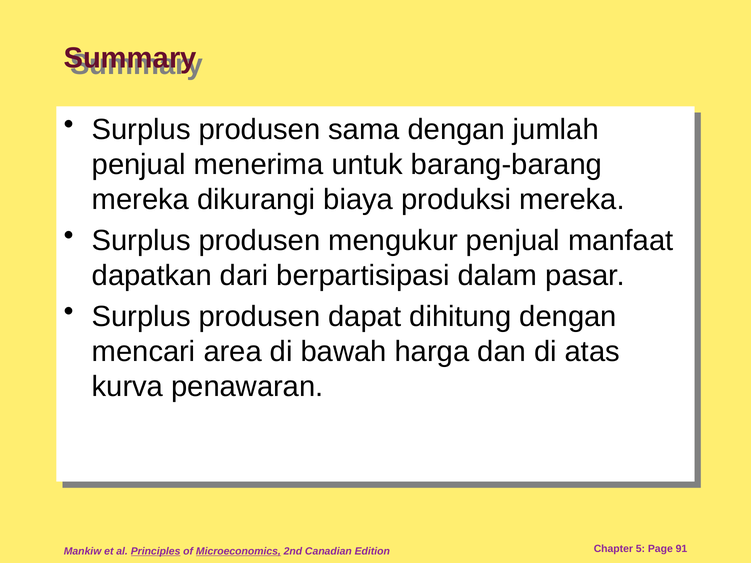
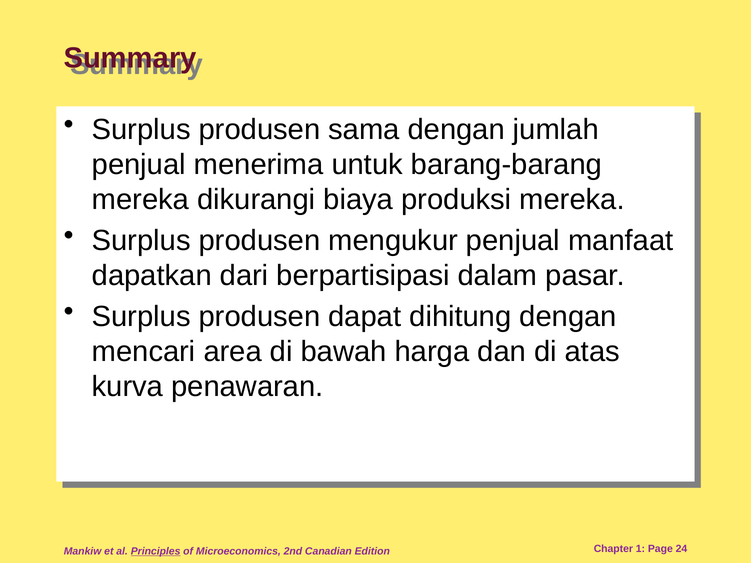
Microeconomics underline: present -> none (238, 551)
5: 5 -> 1 (640, 549)
91: 91 -> 24 (681, 549)
